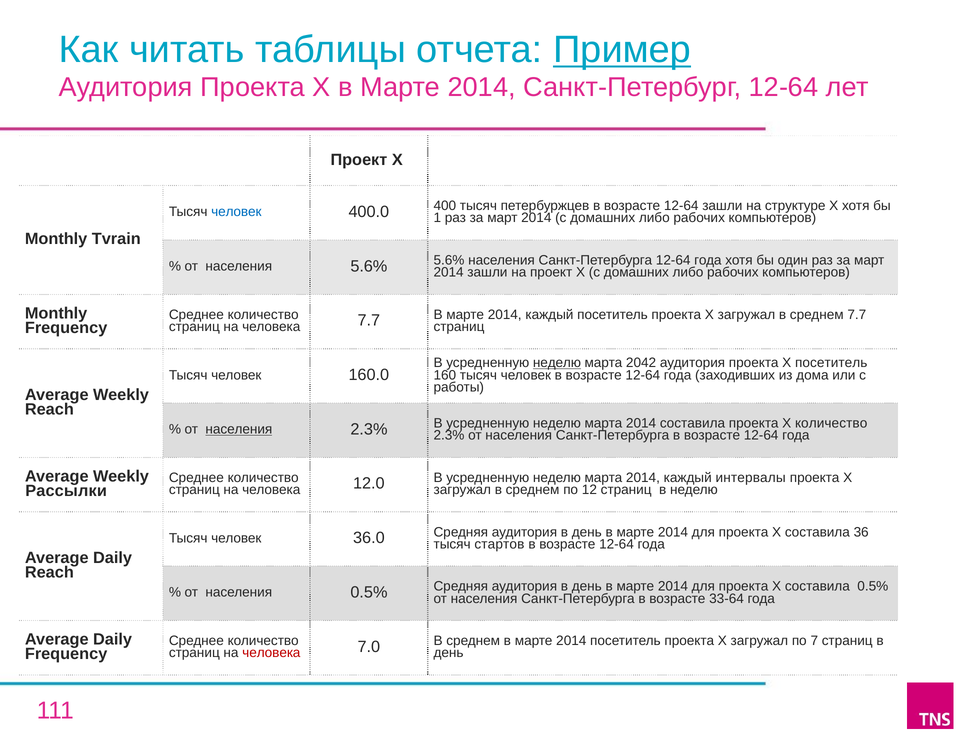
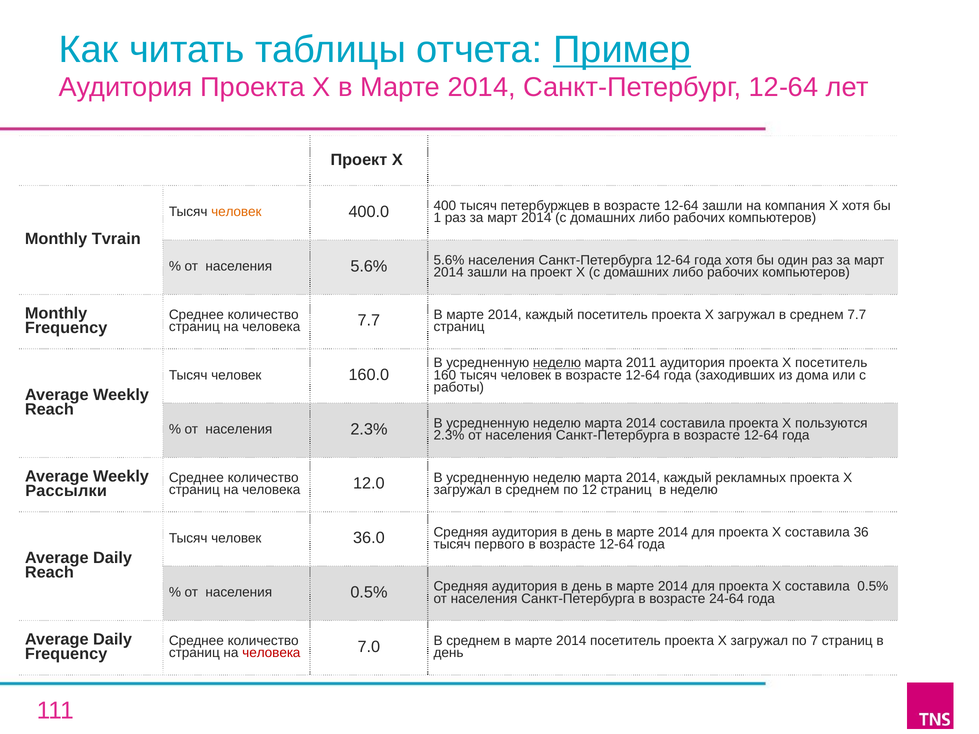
человек colour: blue -> orange (236, 212)
структуре: структуре -> компания (795, 206)
2042: 2042 -> 2011 (641, 363)
населения underline: present -> none (239, 430)
Х количество: количество -> пользуются (831, 423)
интервалы: интервалы -> рекламных (751, 478)
стартов: стартов -> первого (499, 544)
33-64: 33-64 -> 24-64 (727, 599)
